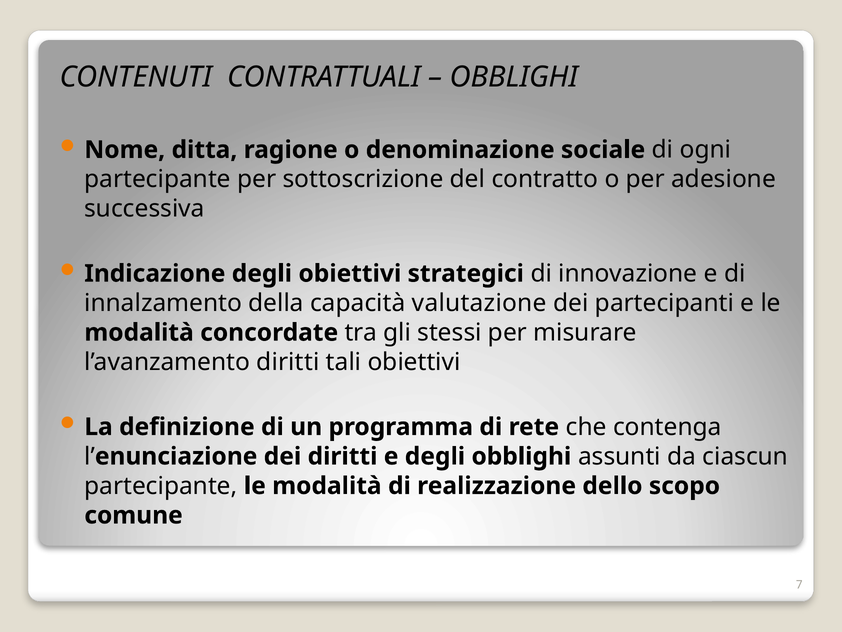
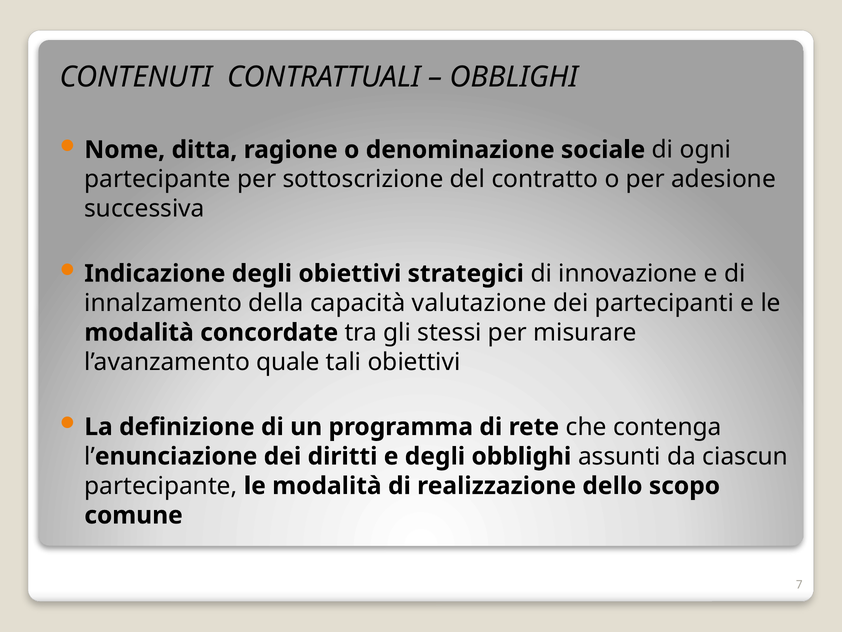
l’avanzamento diritti: diritti -> quale (288, 362)
